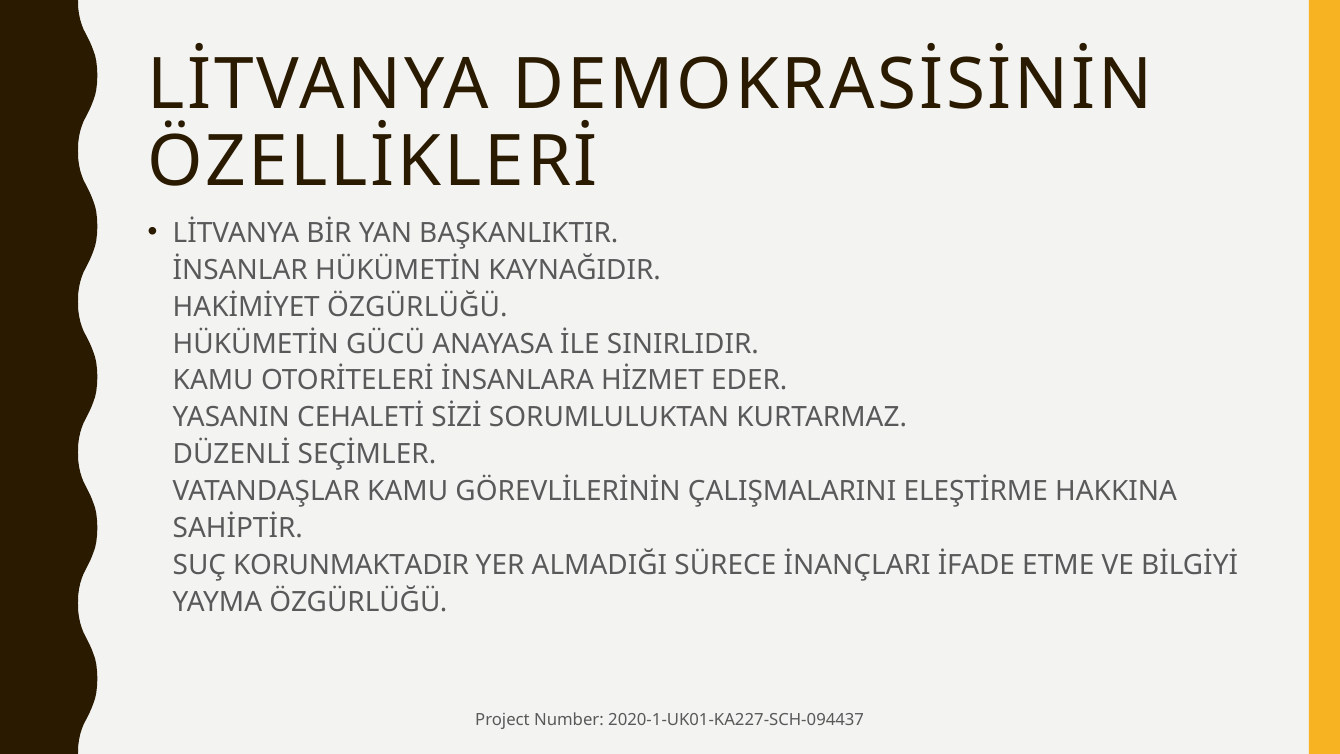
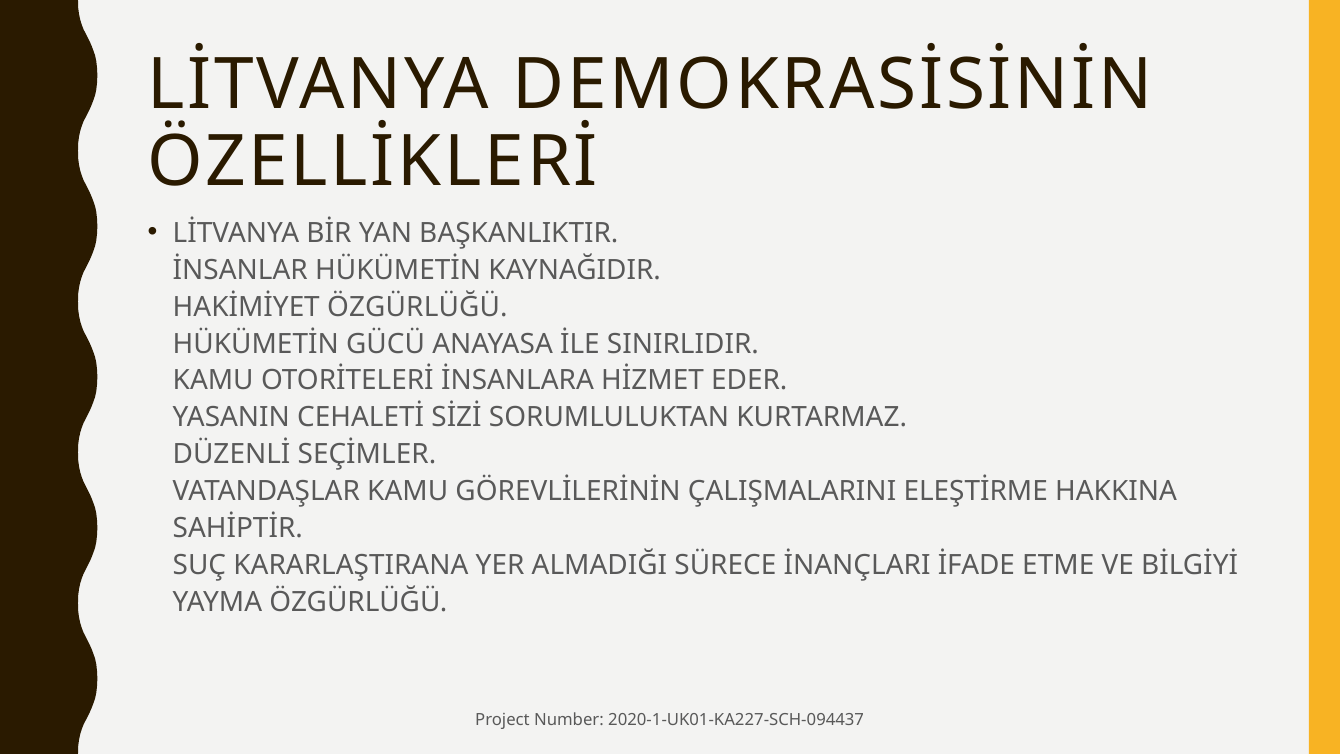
KORUNMAKTADIR: KORUNMAKTADIR -> KARARLAŞTIRANA (351, 565)
